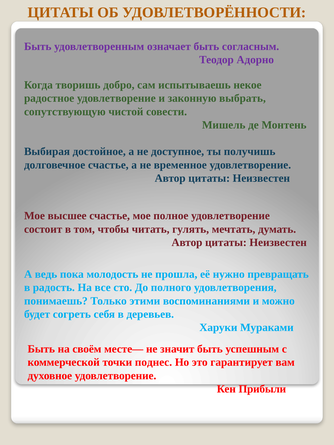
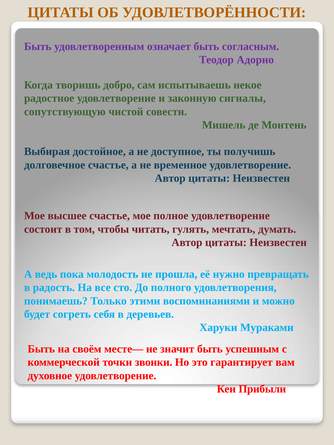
выбрать: выбрать -> сигналы (242, 98)
поднес: поднес -> звонки (154, 363)
